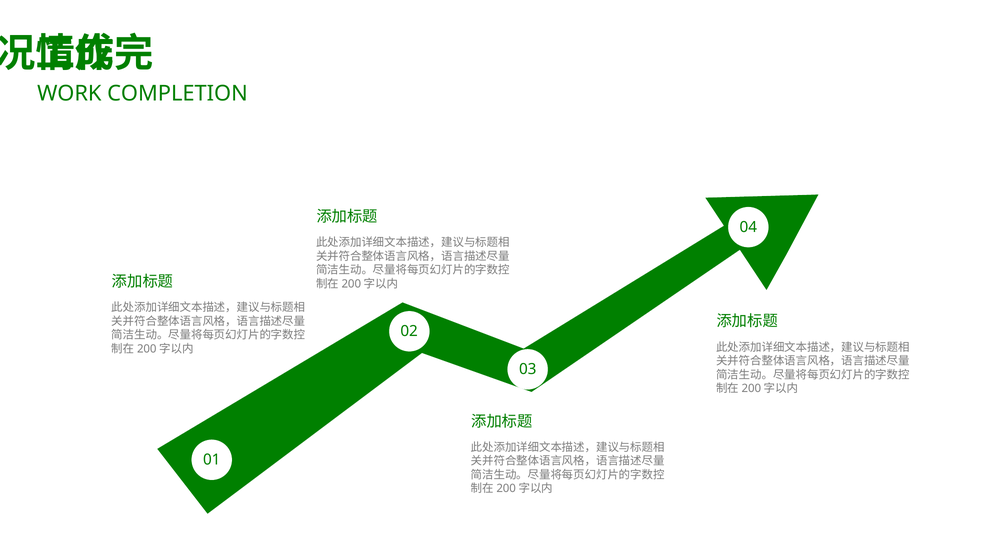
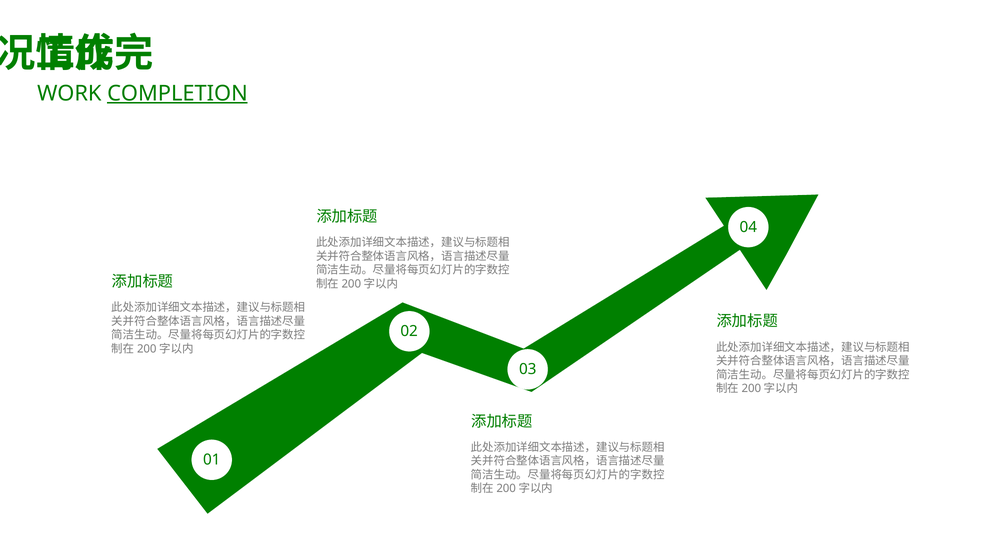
COMPLETION underline: none -> present (177, 93)
